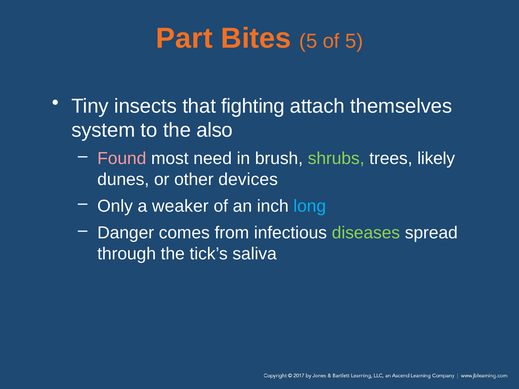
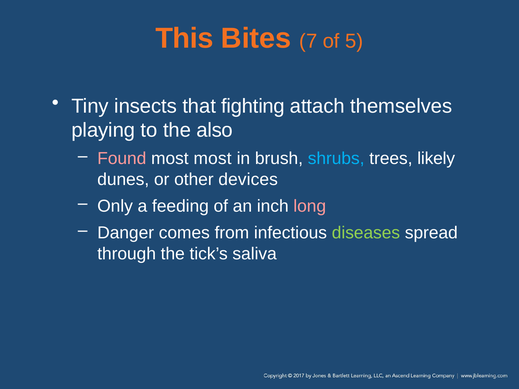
Part: Part -> This (185, 38)
Bites 5: 5 -> 7 (308, 41)
system: system -> playing (103, 130)
most need: need -> most (213, 159)
shrubs colour: light green -> light blue (336, 159)
weaker: weaker -> feeding (180, 206)
long colour: light blue -> pink (310, 206)
